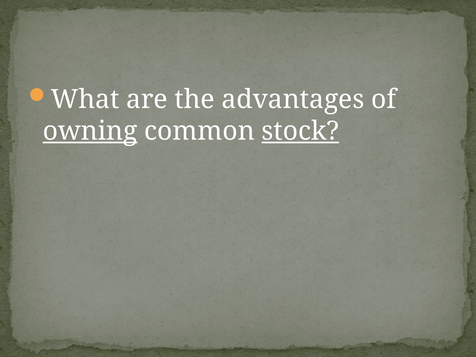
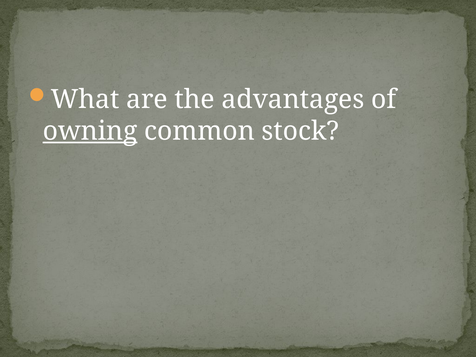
stock underline: present -> none (300, 131)
